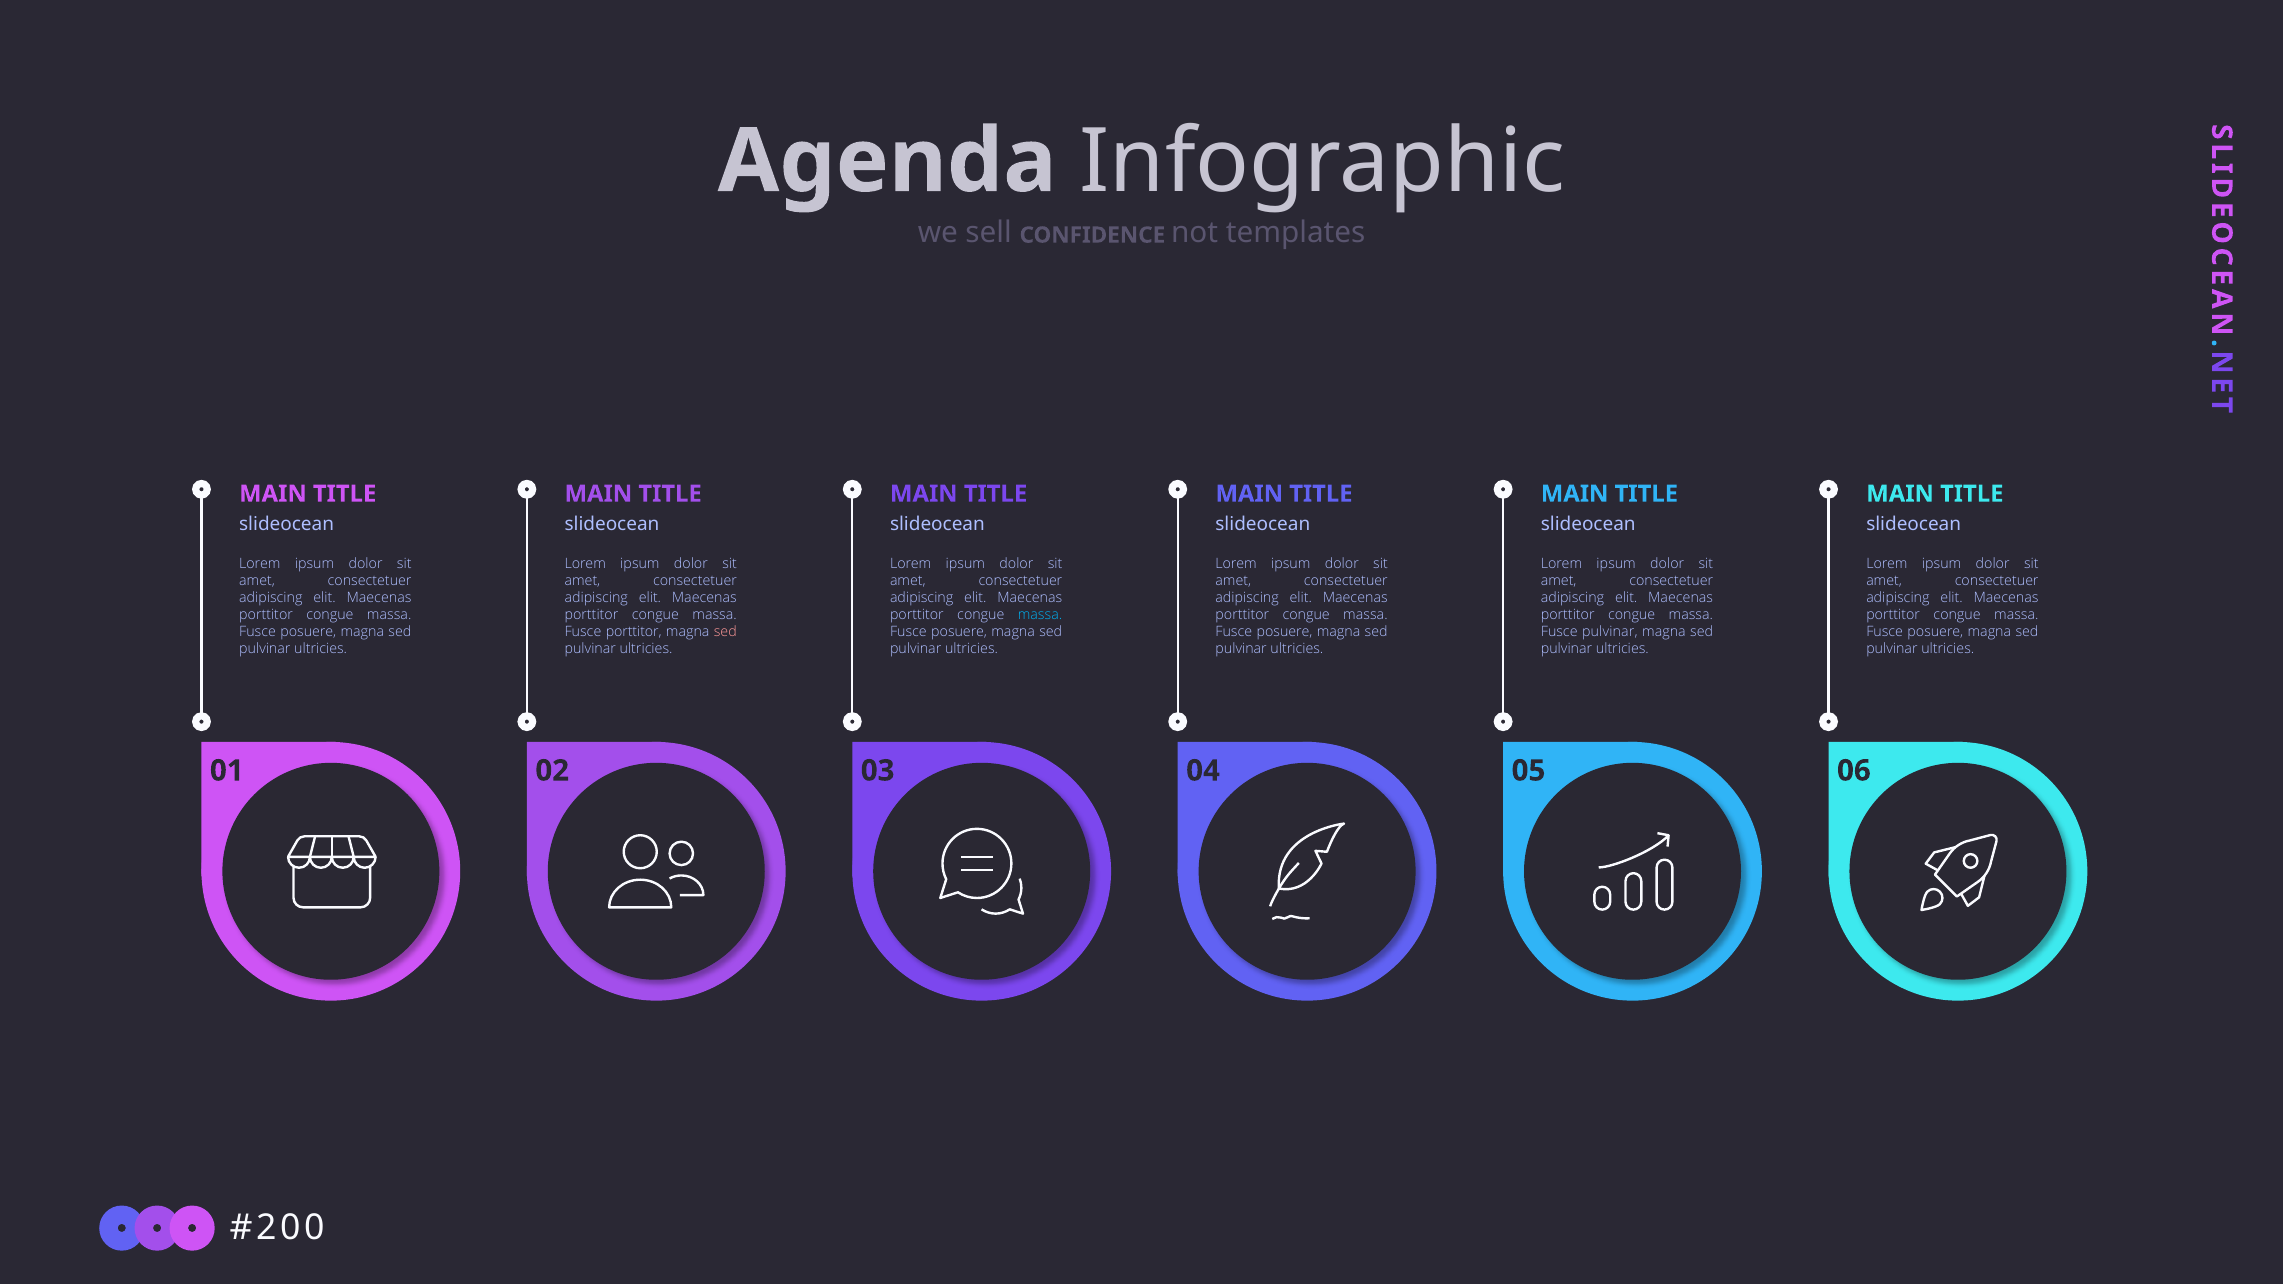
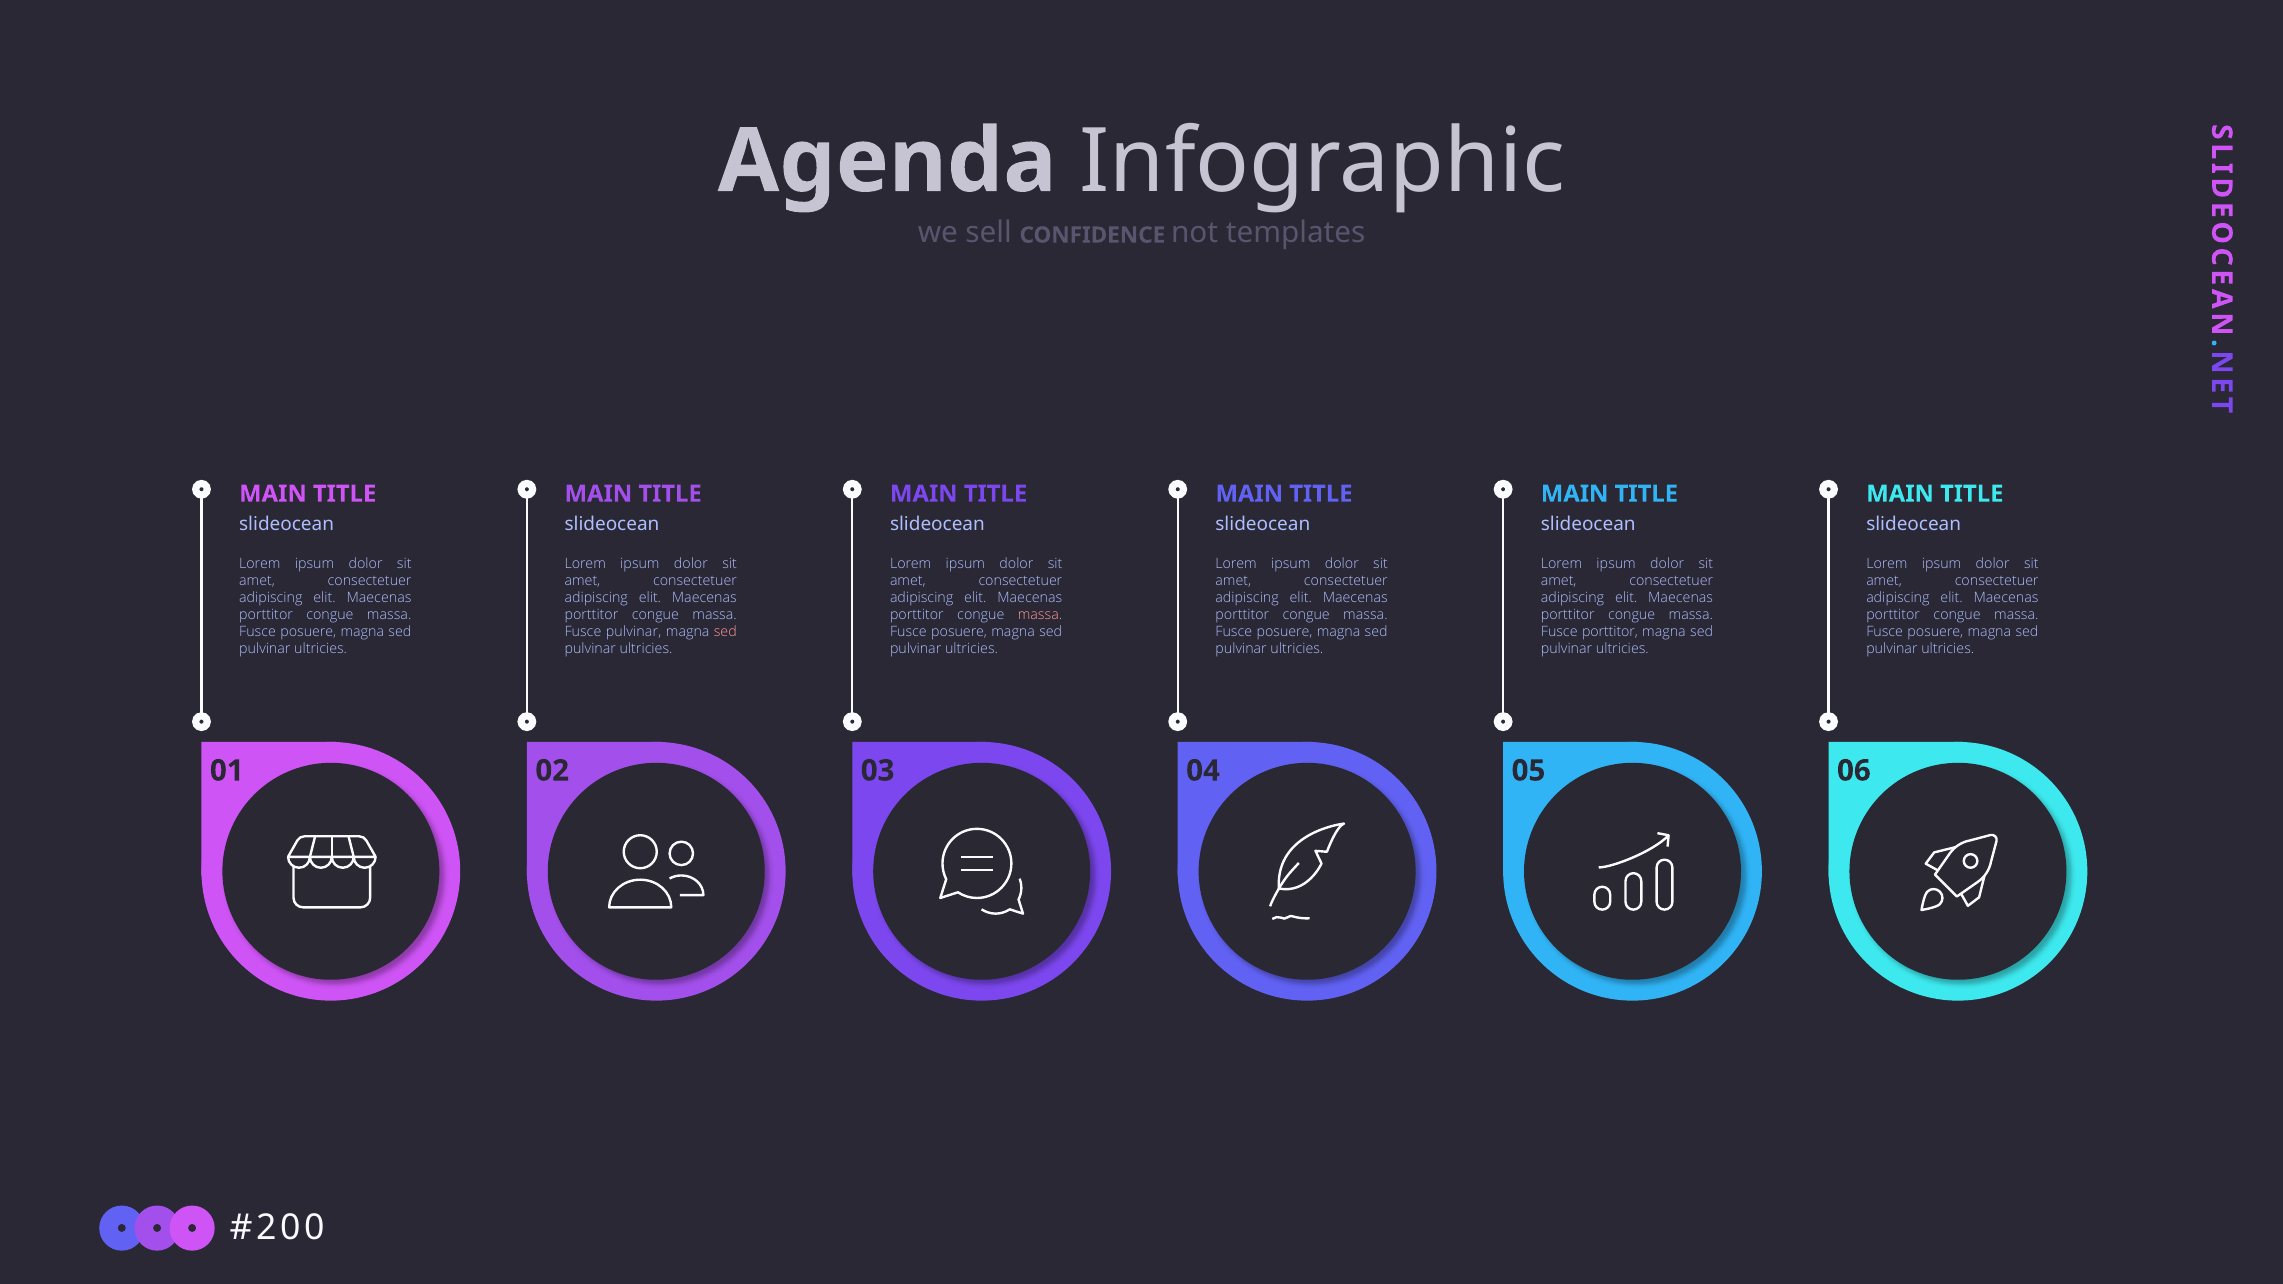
massa colour: light blue -> pink (1040, 615)
Fusce porttitor: porttitor -> pulvinar (634, 632)
Fusce pulvinar: pulvinar -> porttitor (1610, 632)
